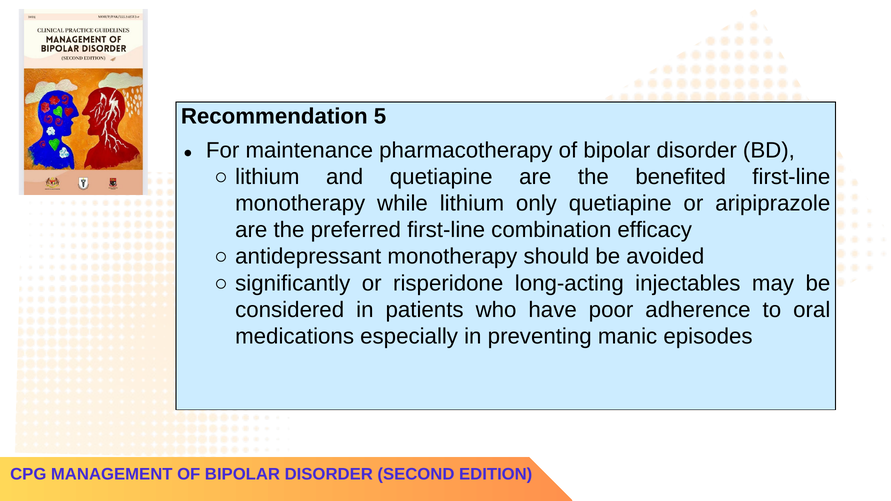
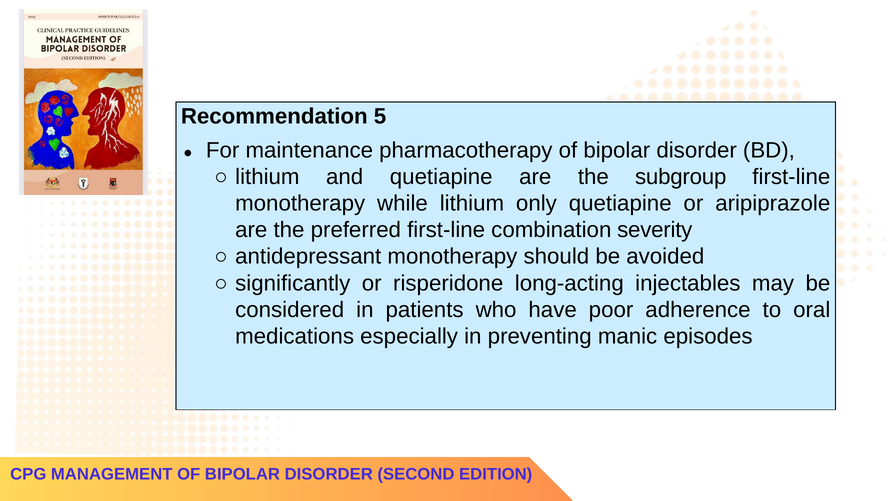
benefited: benefited -> subgroup (681, 177)
efficacy: efficacy -> severity (655, 230)
